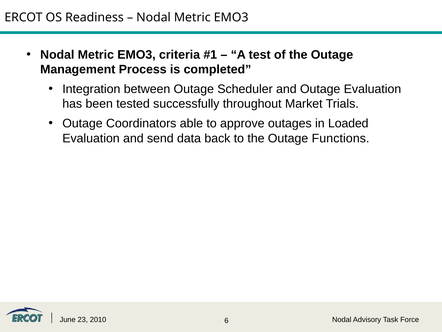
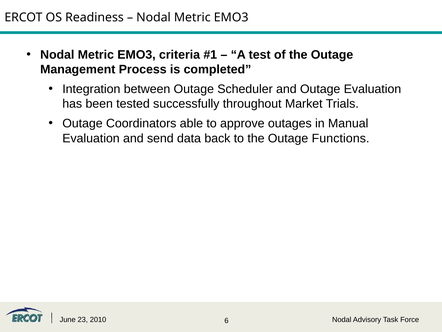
Loaded: Loaded -> Manual (348, 123)
